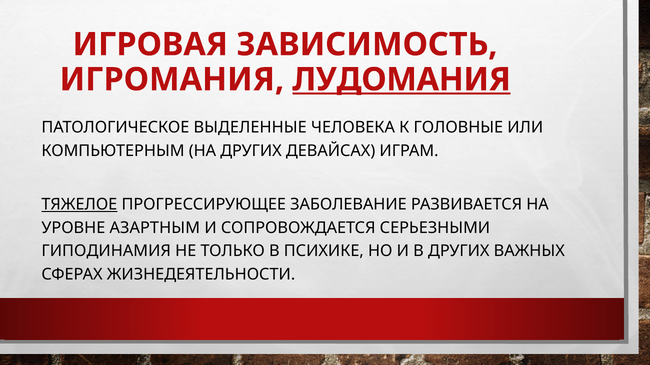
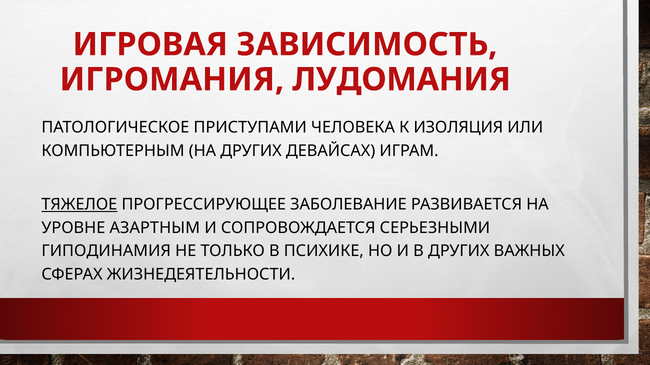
ЛУДОМАНИЯ underline: present -> none (402, 80)
ВЫДЕЛЕННЫЕ: ВЫДЕЛЕННЫЕ -> ПРИСТУПАМИ (250, 128)
ГОЛОВНЫЕ: ГОЛОВНЫЕ -> ИЗОЛЯЦИЯ (458, 128)
